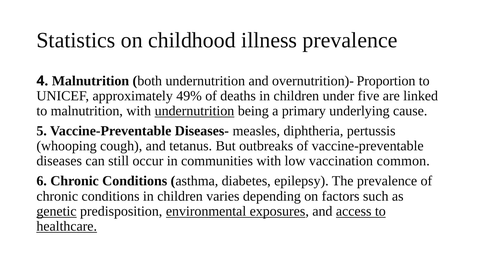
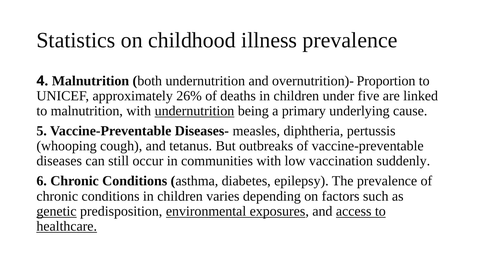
49%: 49% -> 26% (189, 96)
common: common -> suddenly (403, 161)
